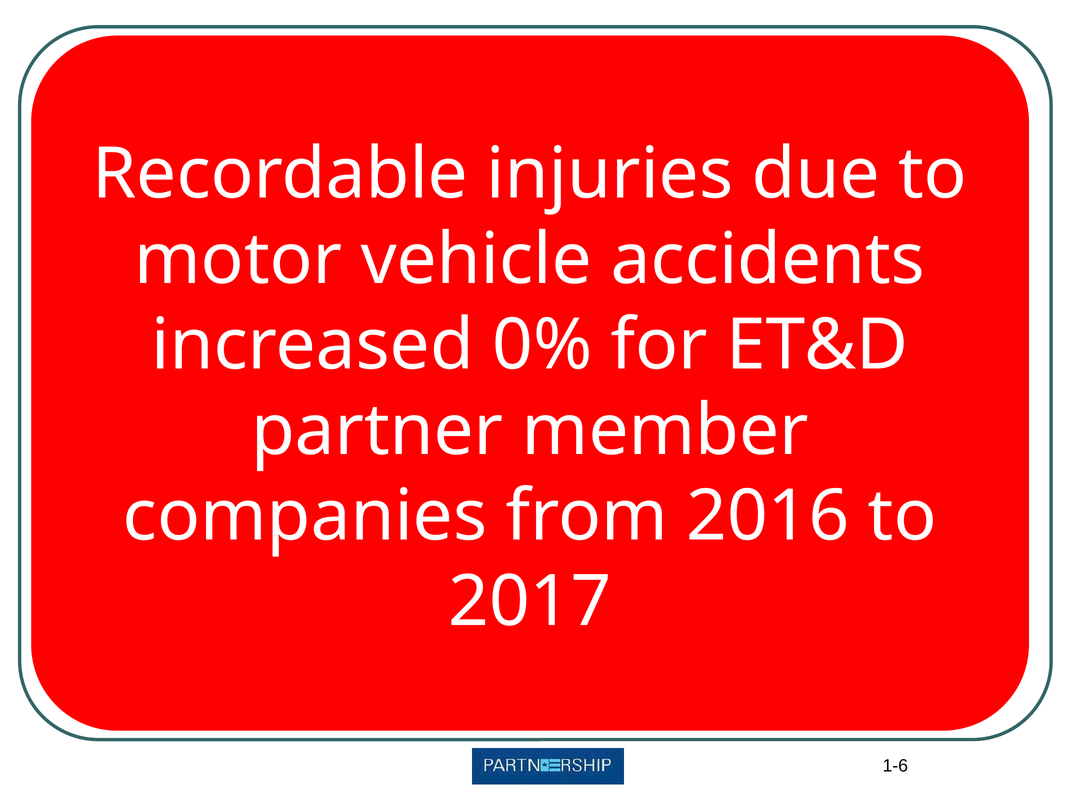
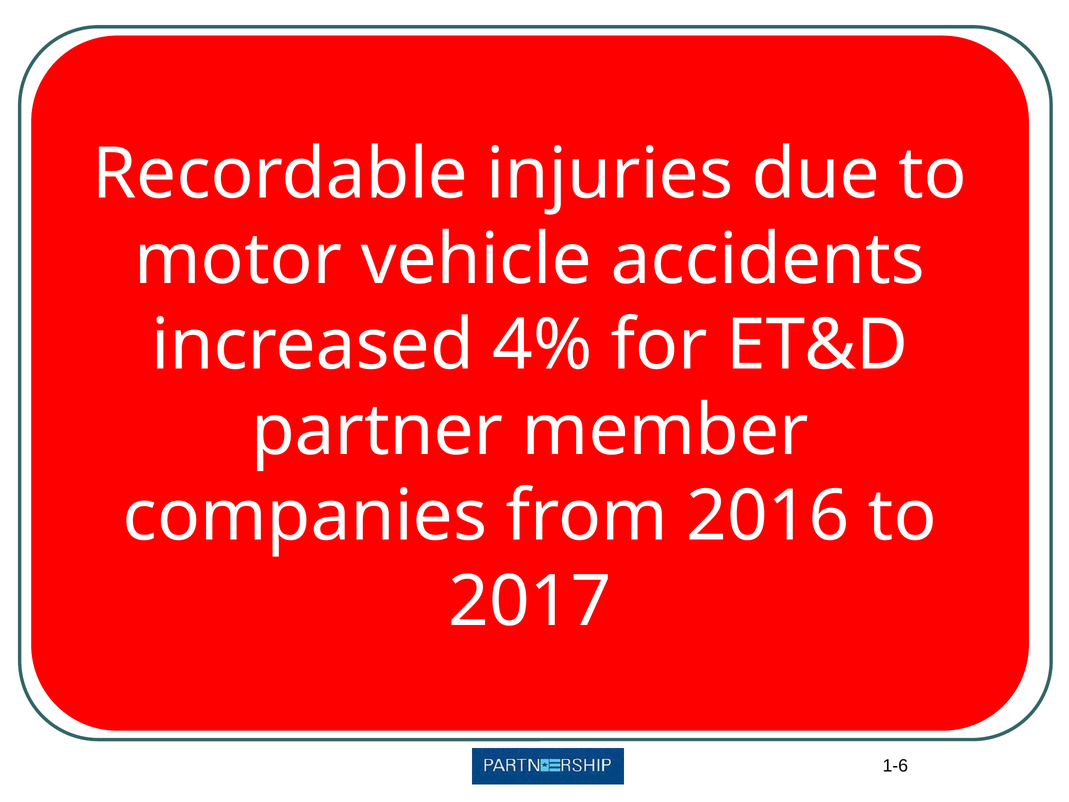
0%: 0% -> 4% (542, 345)
